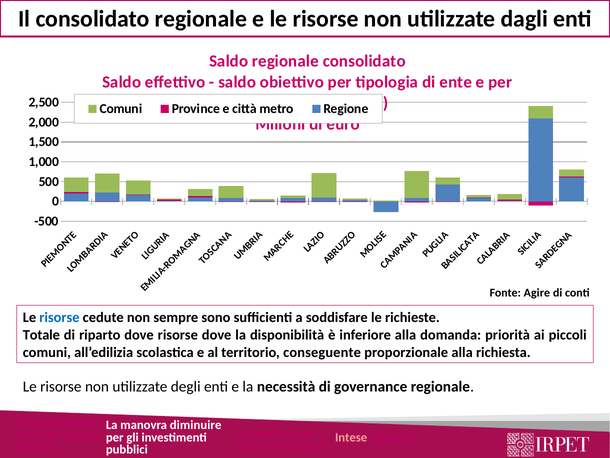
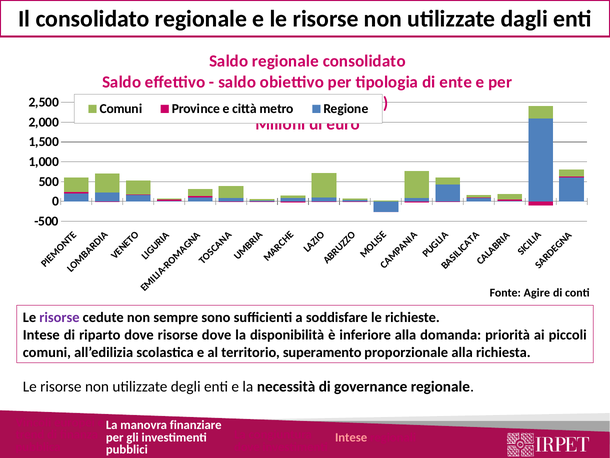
risorse colour: blue -> purple (59, 317)
Totale: Totale -> Intese (41, 335)
conseguente: conseguente -> superamento (322, 352)
diminuire: diminuire -> finanziare (196, 425)
